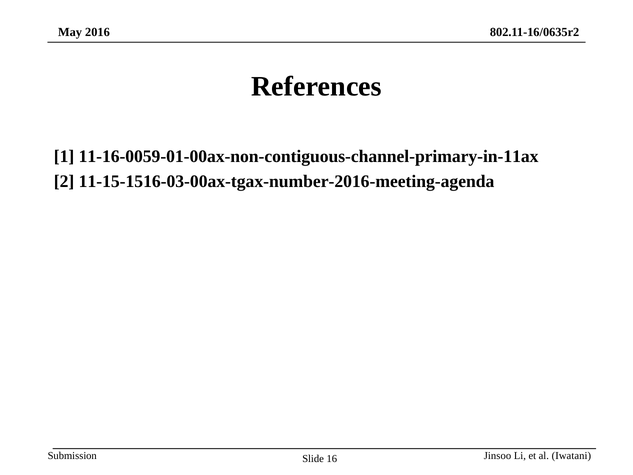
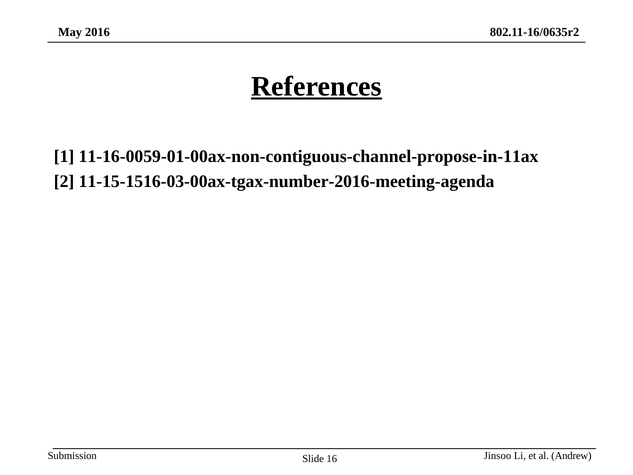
References underline: none -> present (316, 86)
11-16-0059-01-00ax-non-contiguous-channel-primary-in-11ax: 11-16-0059-01-00ax-non-contiguous-channel-primary-in-11ax -> 11-16-0059-01-00ax-non-contiguous-channel-propose-in-11ax (309, 156)
Iwatani: Iwatani -> Andrew (571, 455)
